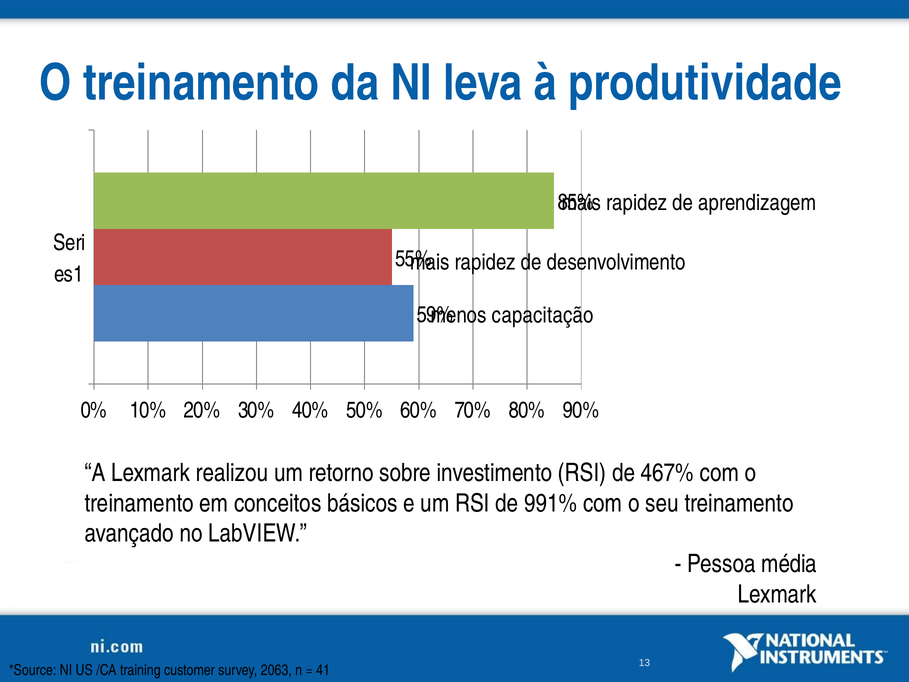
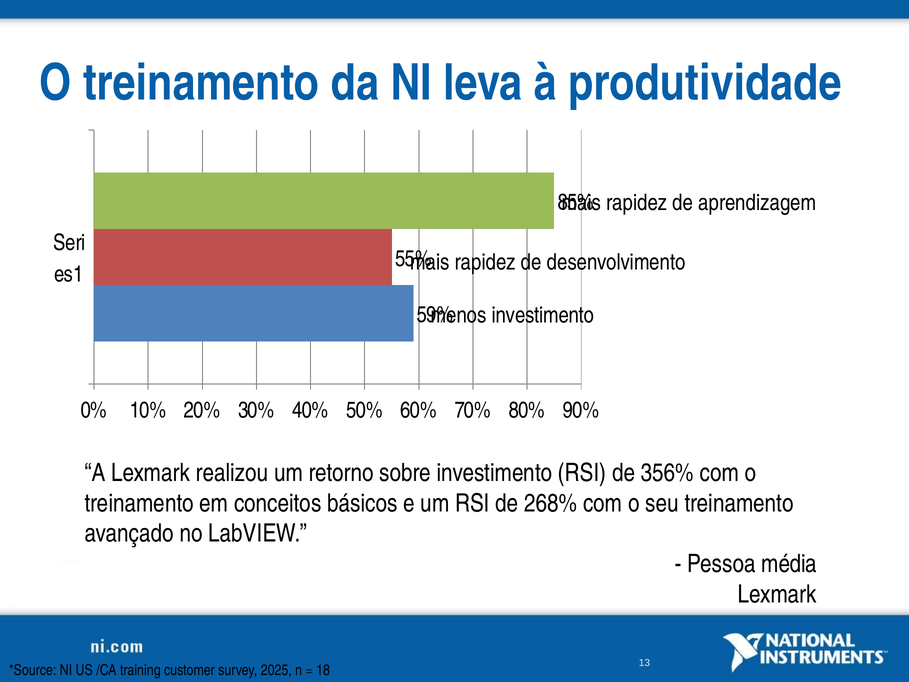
capacitação: capacitação -> investimento (543, 315)
467%: 467% -> 356% (667, 473)
991%: 991% -> 268% (551, 503)
2063: 2063 -> 2025 (276, 670)
41: 41 -> 18 (323, 670)
